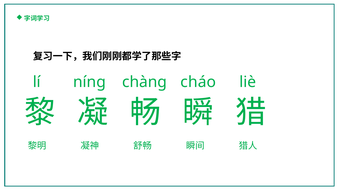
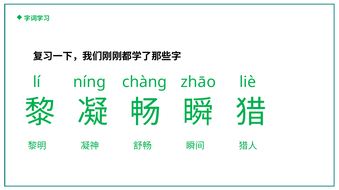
cháo: cháo -> zhāo (198, 82)
